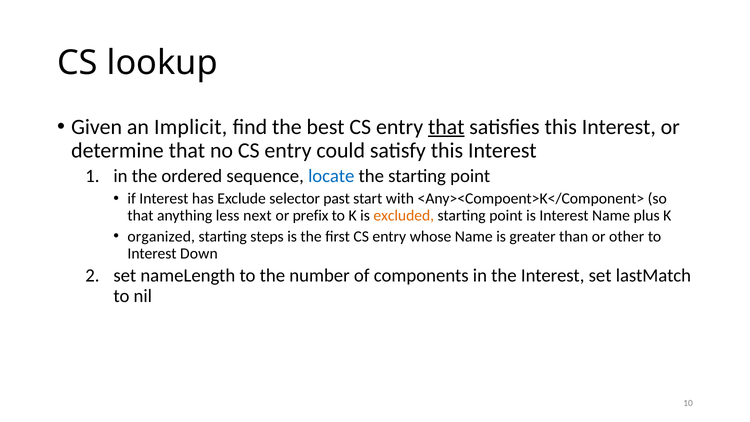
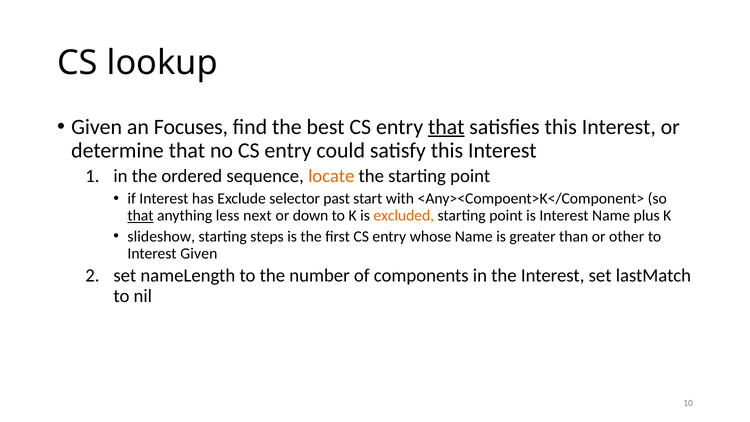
Implicit: Implicit -> Focuses (191, 127)
locate colour: blue -> orange (331, 176)
that underline: none -> present (141, 216)
prefix: prefix -> down (311, 216)
organized: organized -> slideshow (161, 236)
Interest Down: Down -> Given (199, 253)
